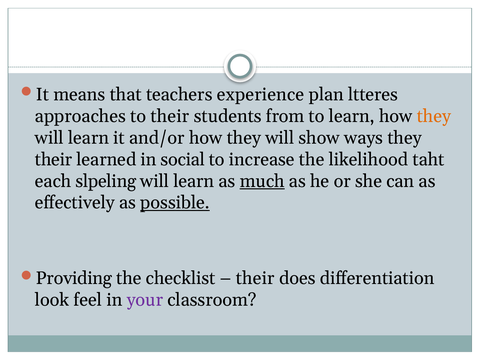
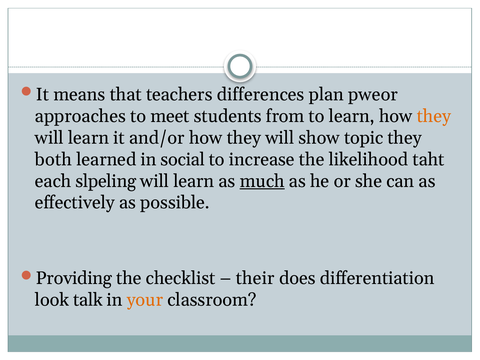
experience: experience -> differences (261, 95)
ltteres: ltteres -> pweor (373, 95)
to their: their -> meet (170, 116)
ways: ways -> topic (364, 138)
their: their -> both (53, 159)
possible underline: present -> none (175, 203)
feel: feel -> talk (88, 300)
your colour: purple -> orange (145, 300)
